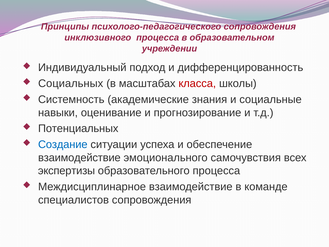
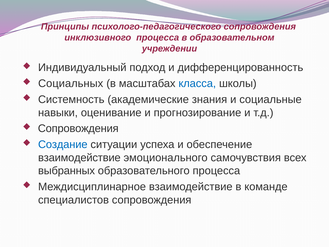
класса colour: red -> blue (197, 83)
Потенциальных: Потенциальных -> Сопровождения (78, 128)
экспертизы: экспертизы -> выбранных (67, 171)
